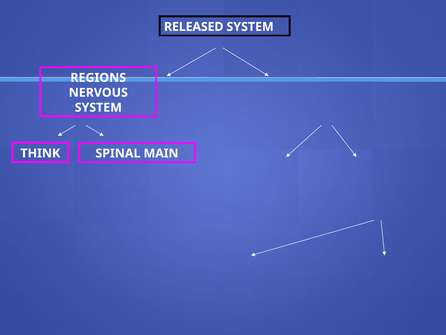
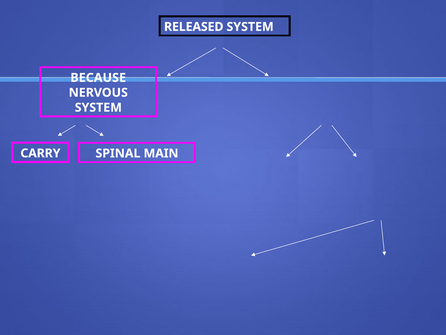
REGIONS: REGIONS -> BECAUSE (98, 78)
THINK: THINK -> CARRY (40, 153)
